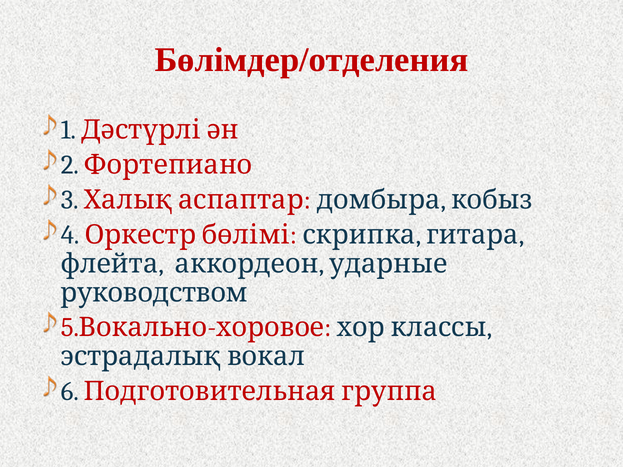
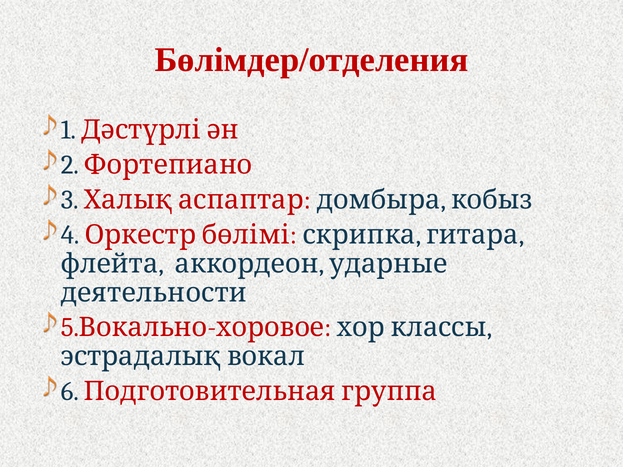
руководством: руководством -> деятельности (154, 293)
